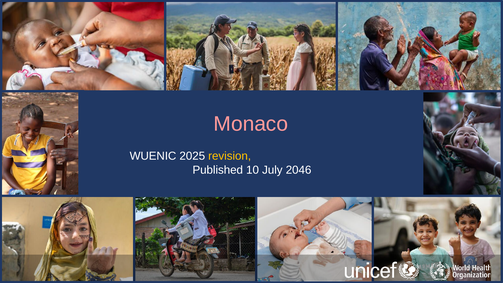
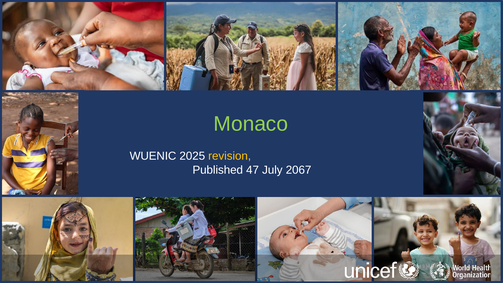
Monaco colour: pink -> light green (251, 124)
10: 10 -> 47 (253, 170)
2046: 2046 -> 2067 (299, 170)
